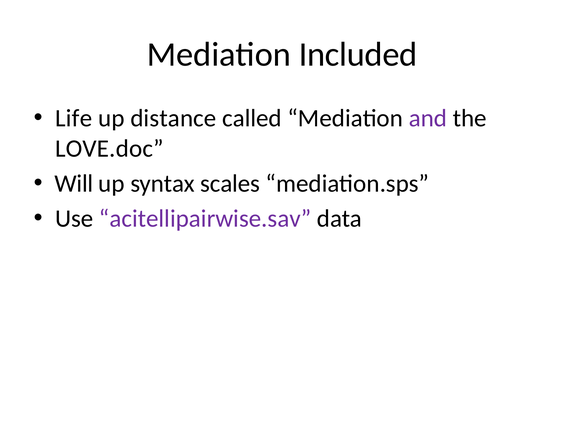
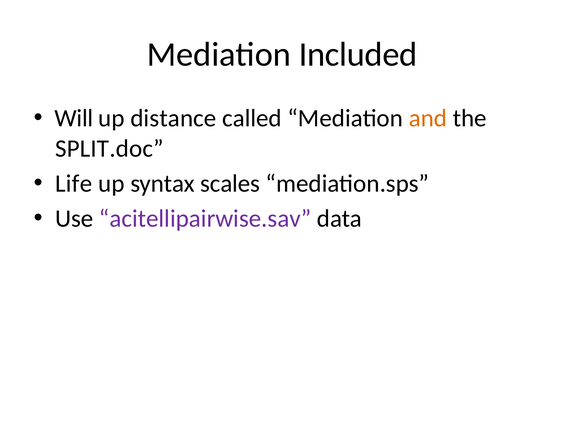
Life: Life -> Will (74, 118)
and colour: purple -> orange (428, 118)
LOVE.doc: LOVE.doc -> SPLIT.doc (109, 148)
Will: Will -> Life (74, 184)
